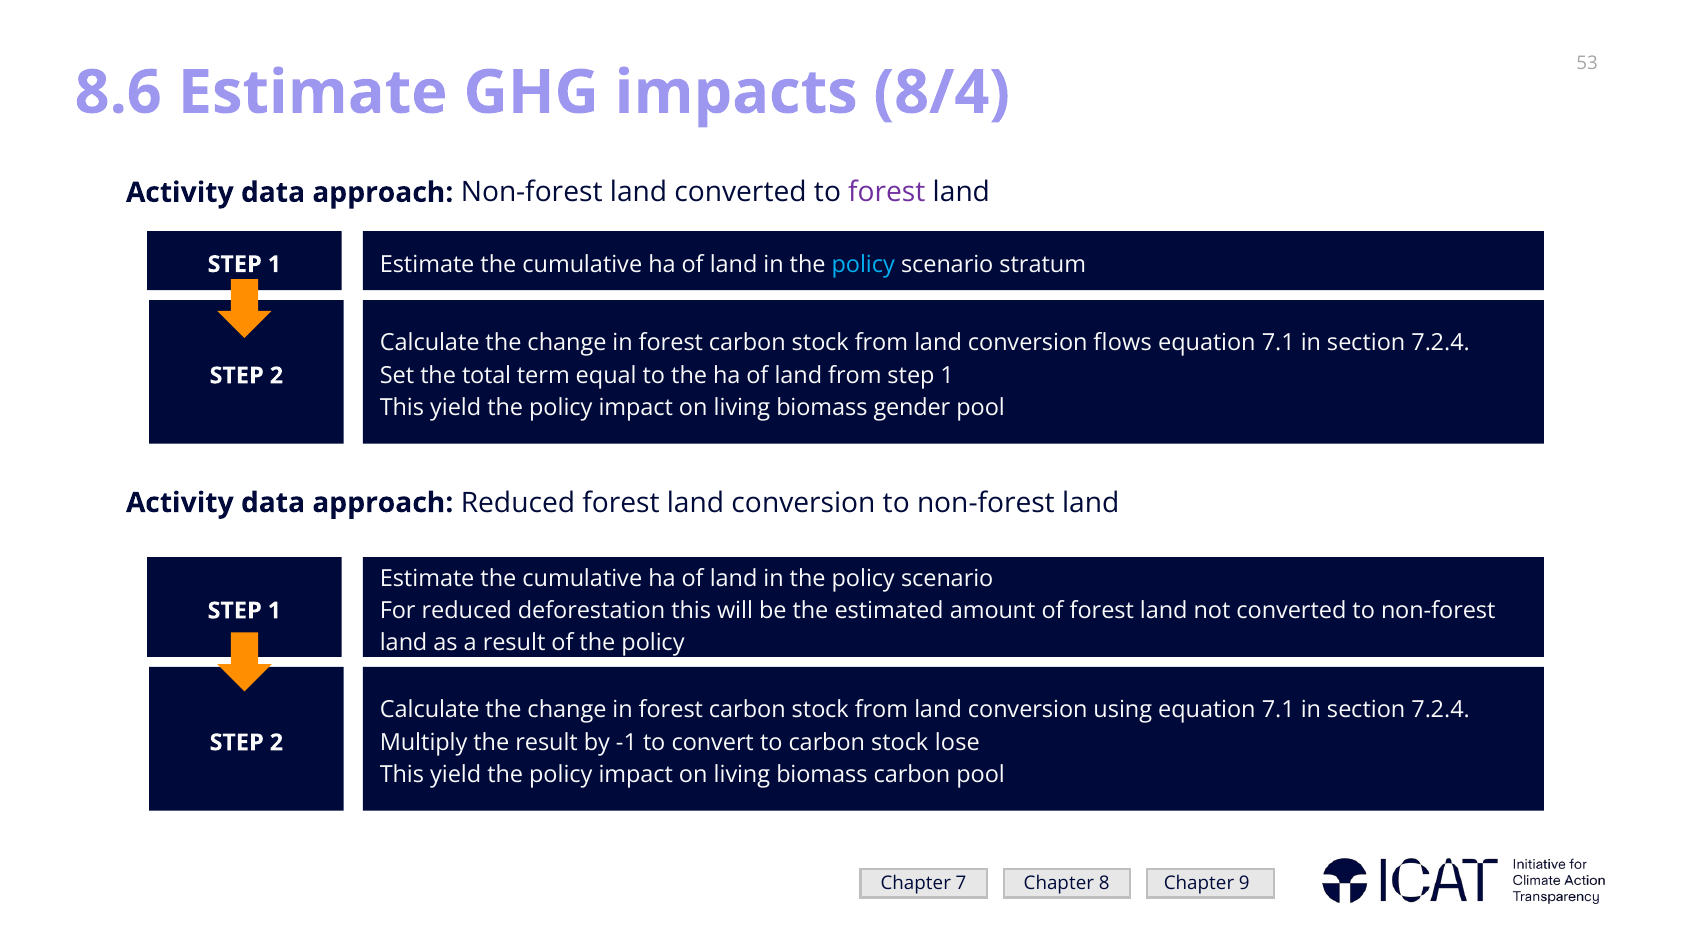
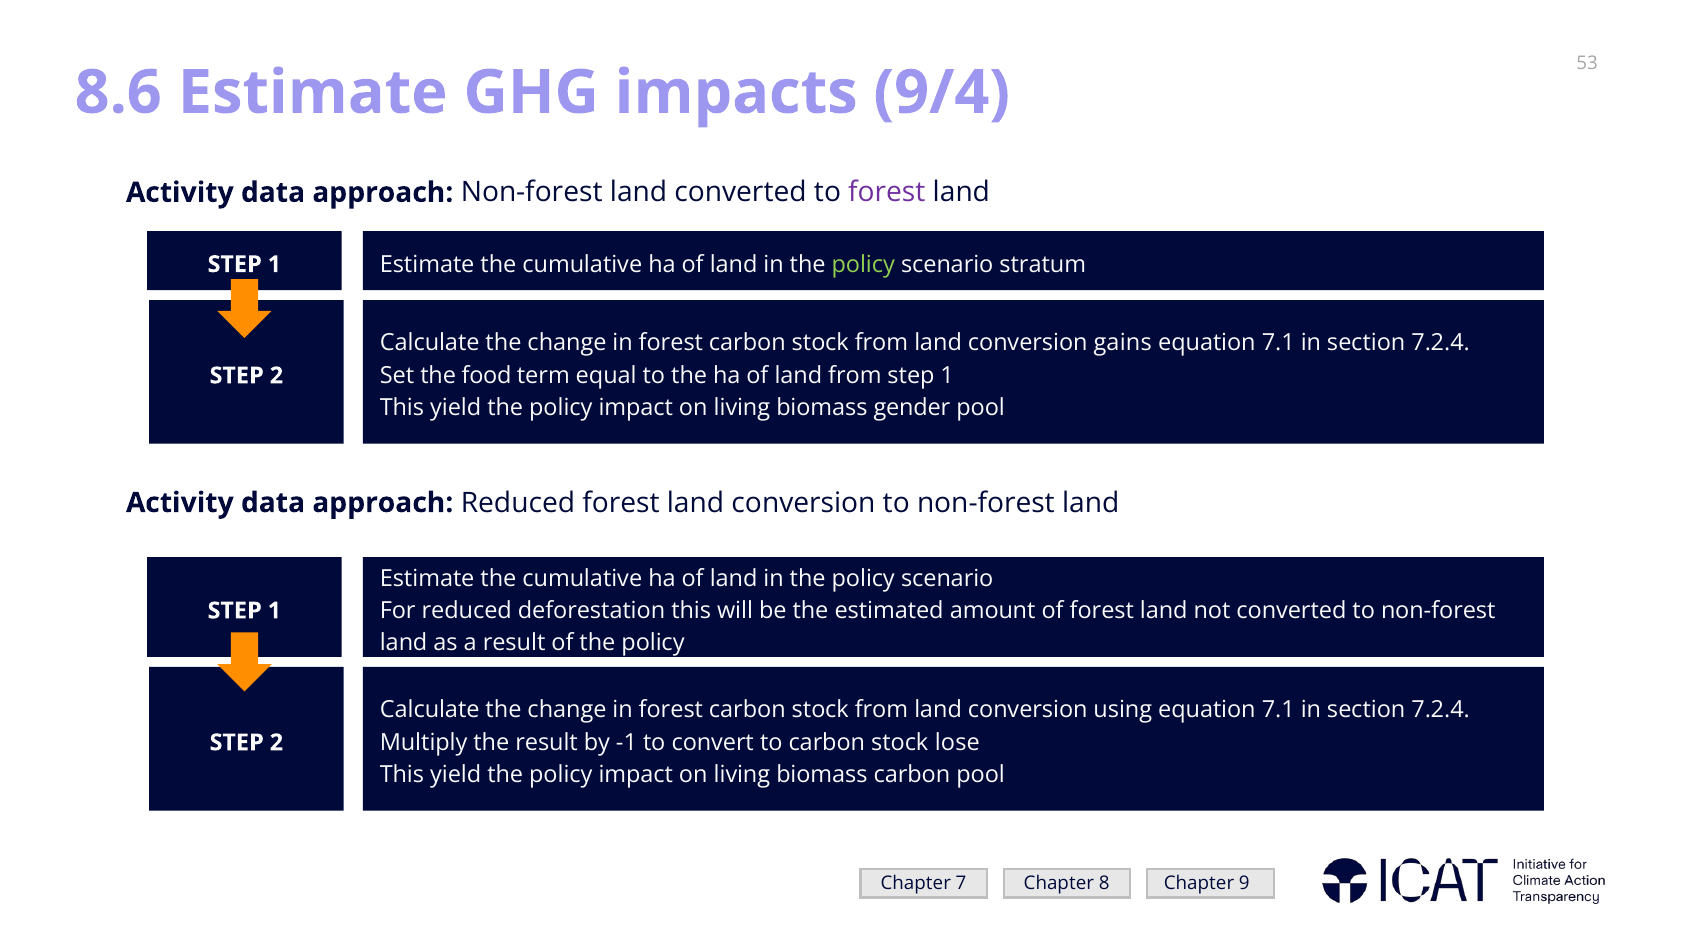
8/4: 8/4 -> 9/4 (942, 93)
policy colour: light blue -> light green (863, 264)
flows: flows -> gains (1123, 343)
total: total -> food (487, 376)
